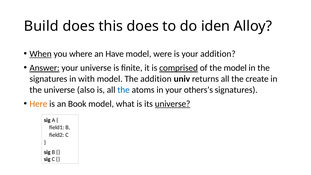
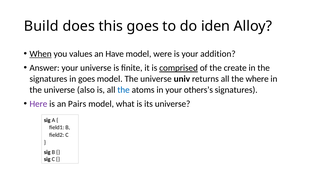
this does: does -> goes (143, 26)
where: where -> values (81, 54)
Answer underline: present -> none (45, 68)
the model: model -> create (235, 68)
in with: with -> goes (87, 79)
model The addition: addition -> universe (156, 79)
create: create -> where (257, 79)
Here colour: orange -> purple (38, 104)
Book: Book -> Pairs (77, 104)
universe underline: present -> none (173, 104)
